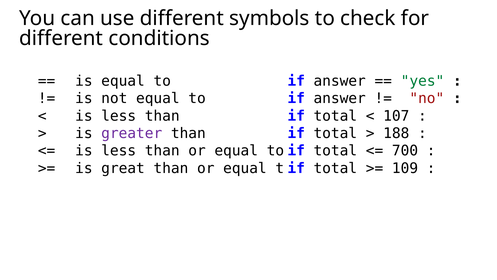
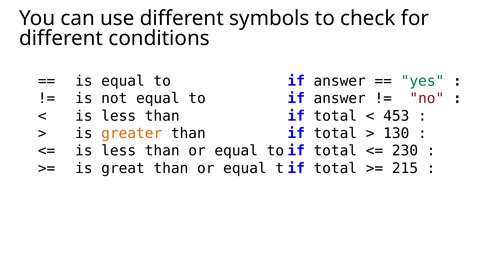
107: 107 -> 453 (396, 116)
greater colour: purple -> orange (132, 133)
188: 188 -> 130 (396, 133)
700: 700 -> 230 (405, 151)
109: 109 -> 215 (405, 168)
